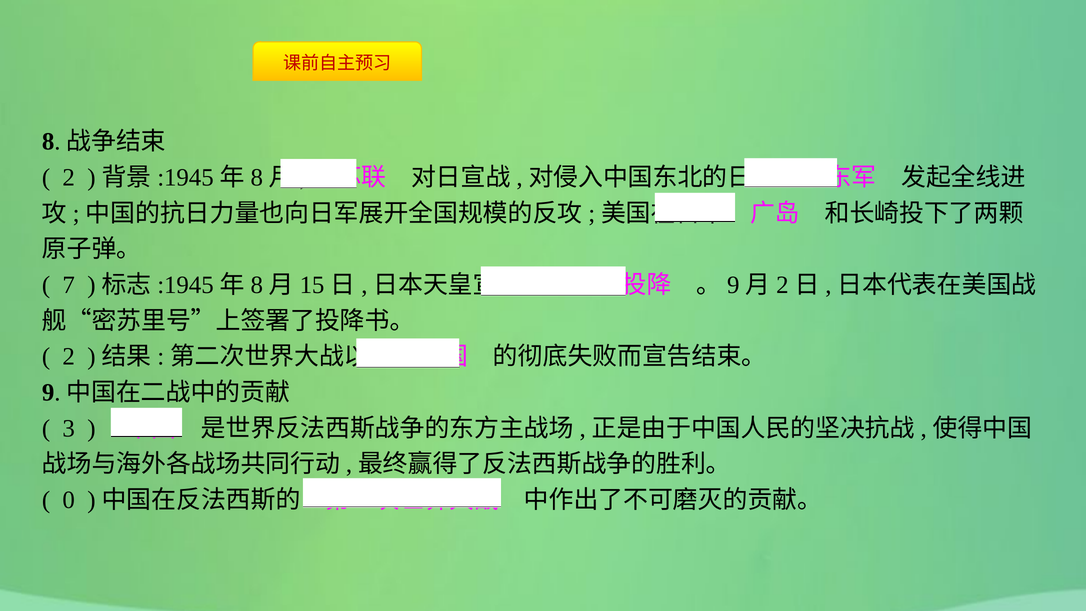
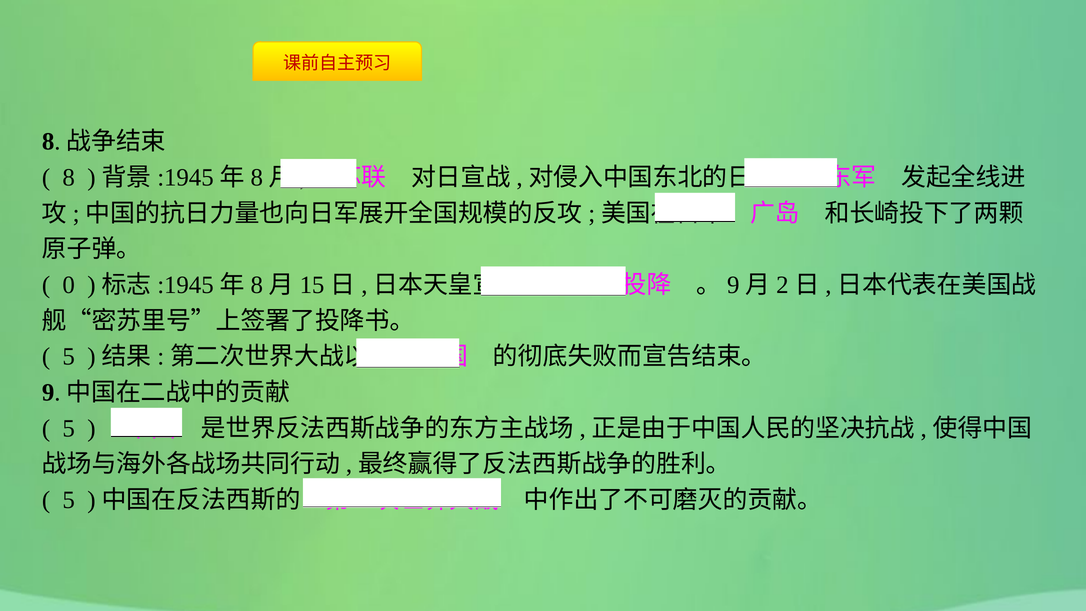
2: 2 -> 8 (69, 178)
7: 7 -> 0 (69, 285)
2: 2 -> 5 (69, 357)
3: 3 -> 5 (69, 428)
0: 0 -> 5 (69, 500)
